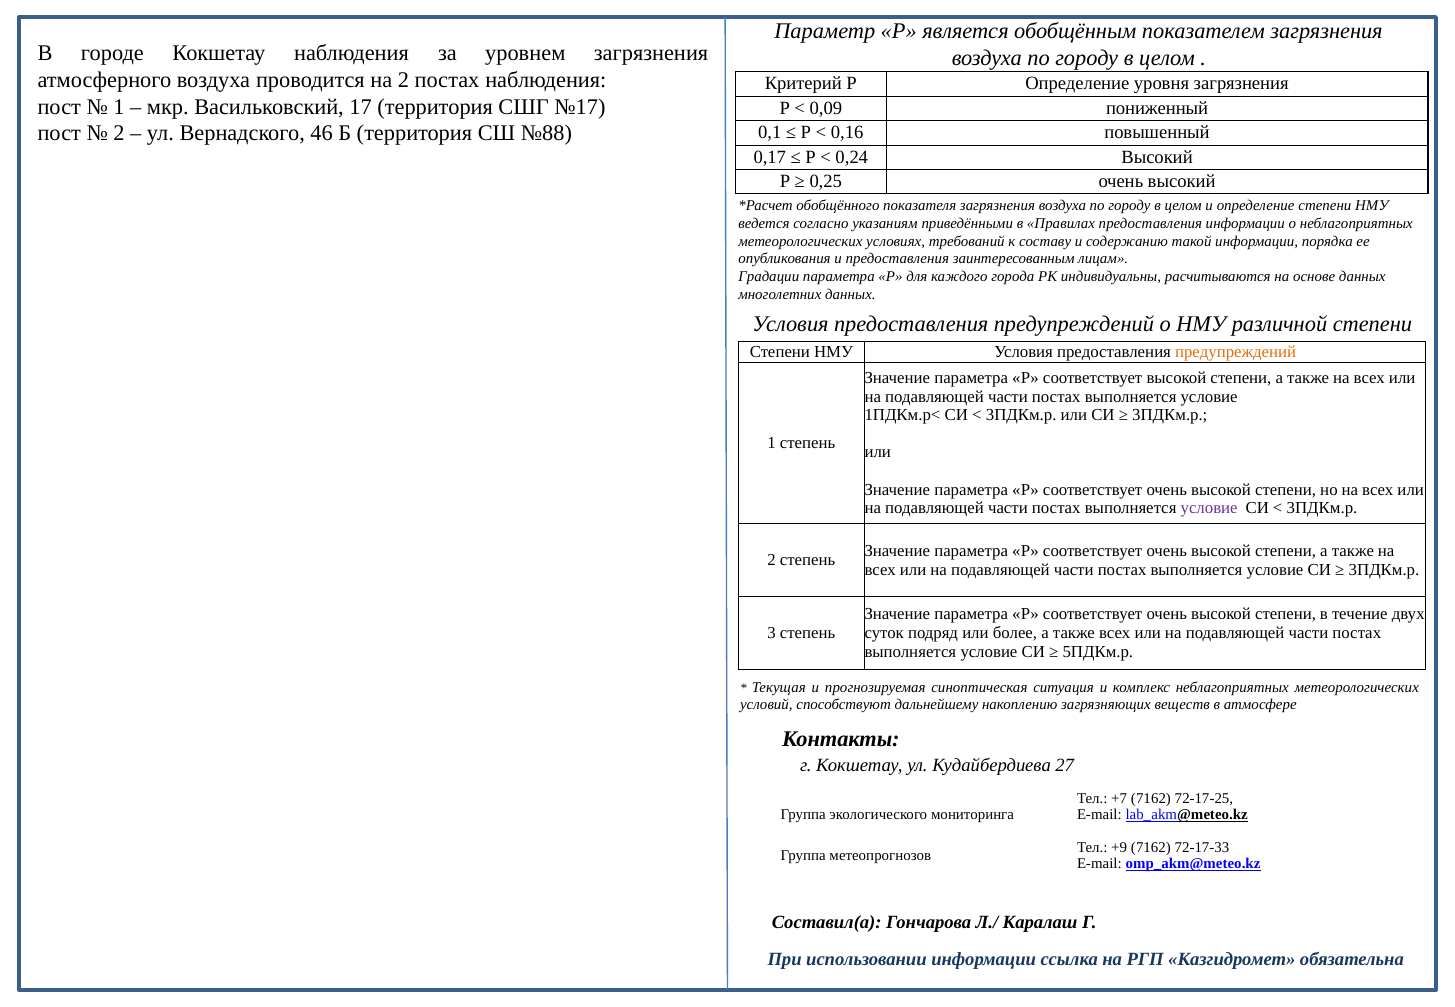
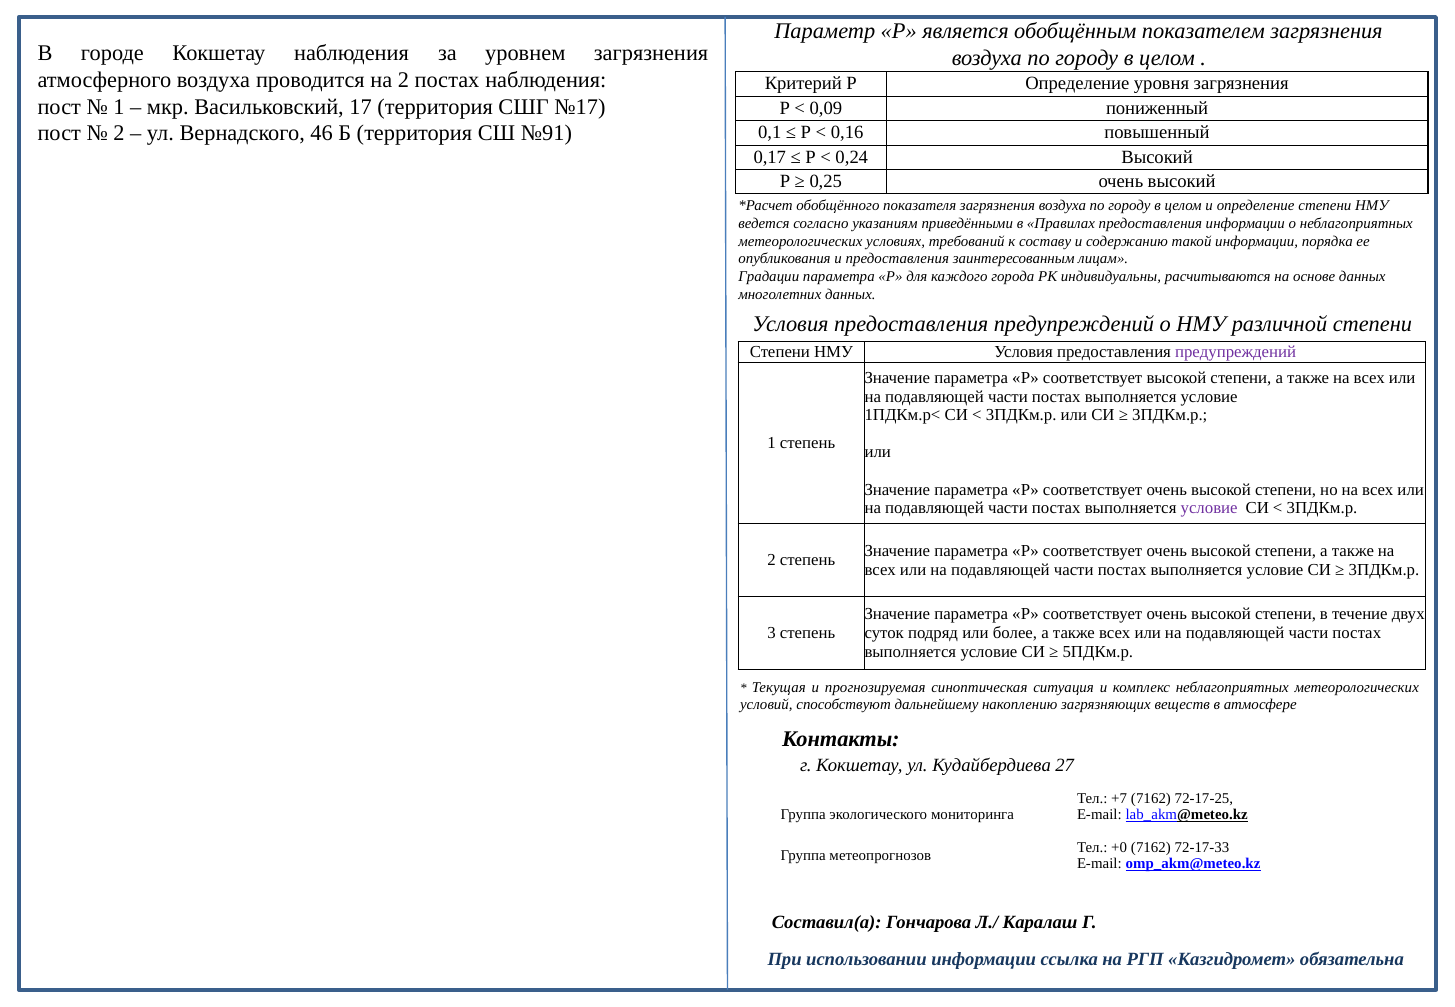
№88: №88 -> №91 (546, 134)
предупреждений colour: orange -> purple (1236, 352)
+9: +9 -> +0 (1119, 848)
